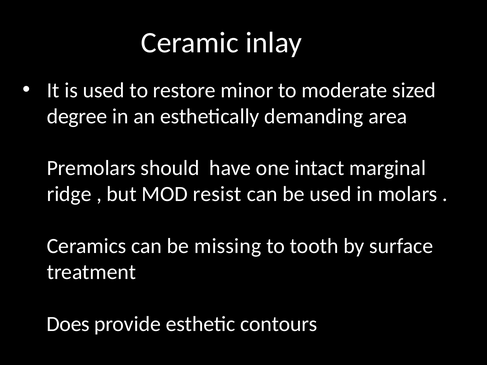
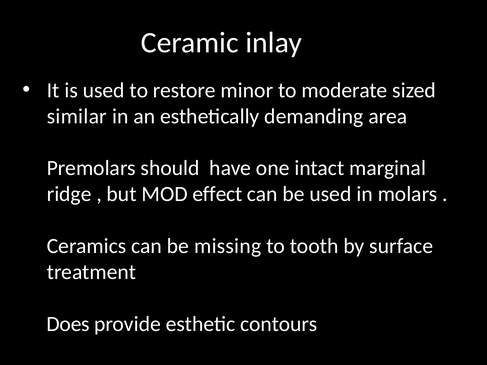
degree: degree -> similar (77, 116)
resist: resist -> effect (217, 194)
